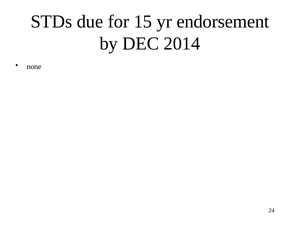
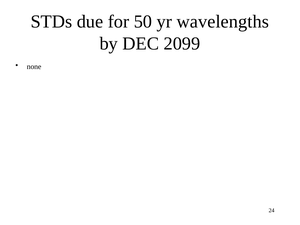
15: 15 -> 50 (143, 22)
endorsement: endorsement -> wavelengths (223, 22)
2014: 2014 -> 2099 (182, 44)
